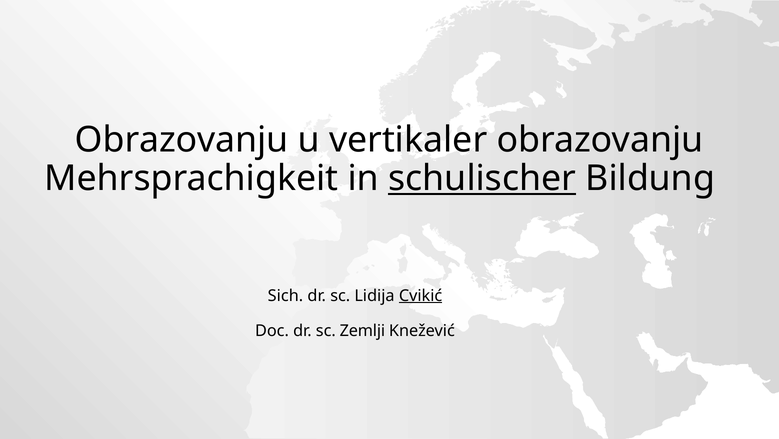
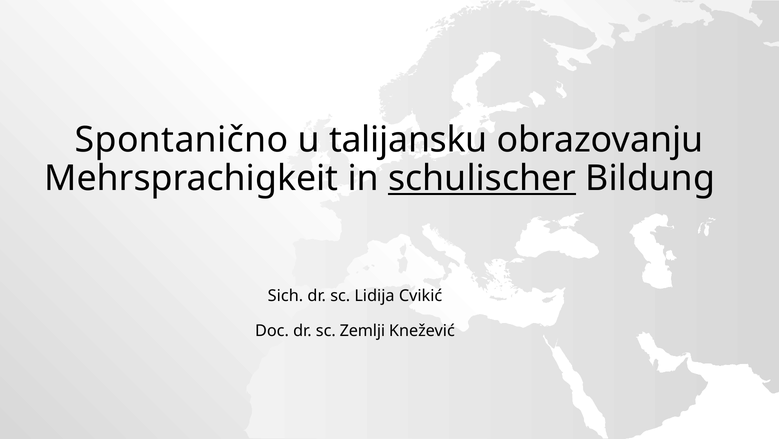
Obrazovanju: Obrazovanju -> Spontanično (182, 140)
vertikaler: vertikaler -> talijansku (408, 140)
Cvikić underline: present -> none (421, 295)
